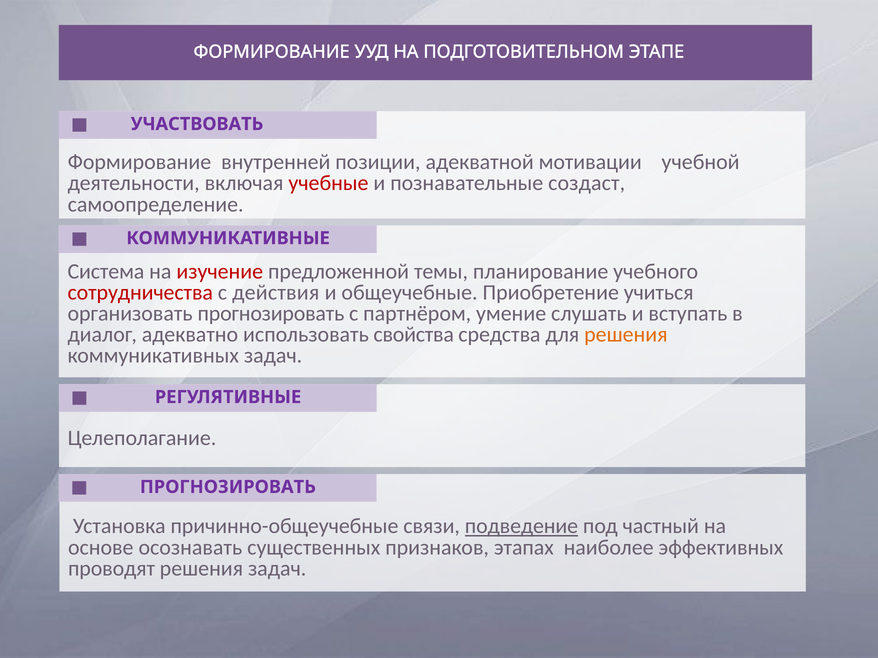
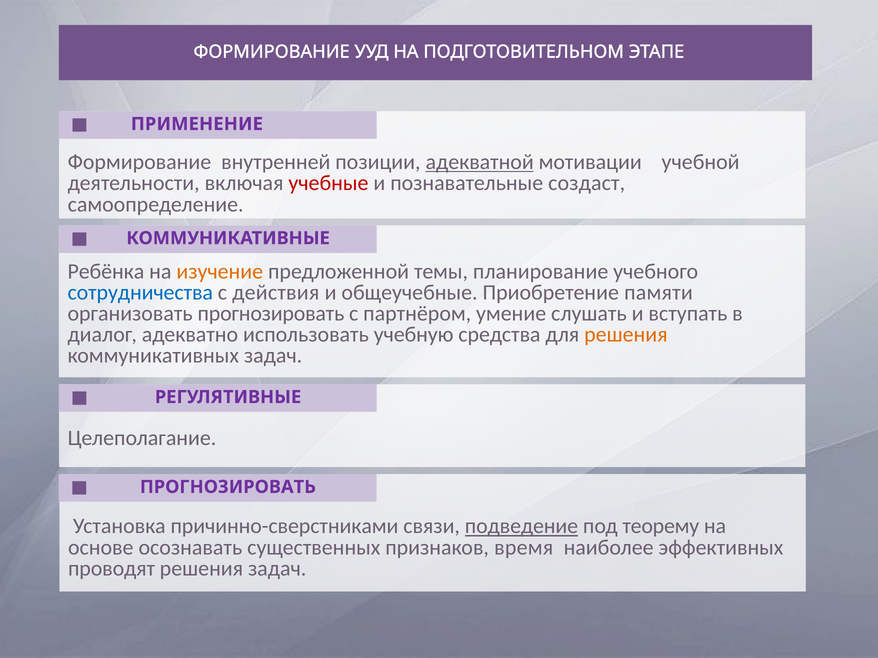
УЧАСТВОВАТЬ: УЧАСТВОВАТЬ -> ПРИМЕНЕНИЕ (197, 124)
адекватной underline: none -> present (480, 162)
Система: Система -> Ребёнка (106, 272)
изучение colour: red -> orange (220, 272)
сотрудничества colour: red -> blue (140, 293)
учиться: учиться -> памяти (659, 293)
свойства: свойства -> учебную (414, 335)
причинно-общеучебные: причинно-общеучебные -> причинно-сверстниками (284, 527)
частный: частный -> теорему (661, 527)
этапах: этапах -> время (524, 548)
